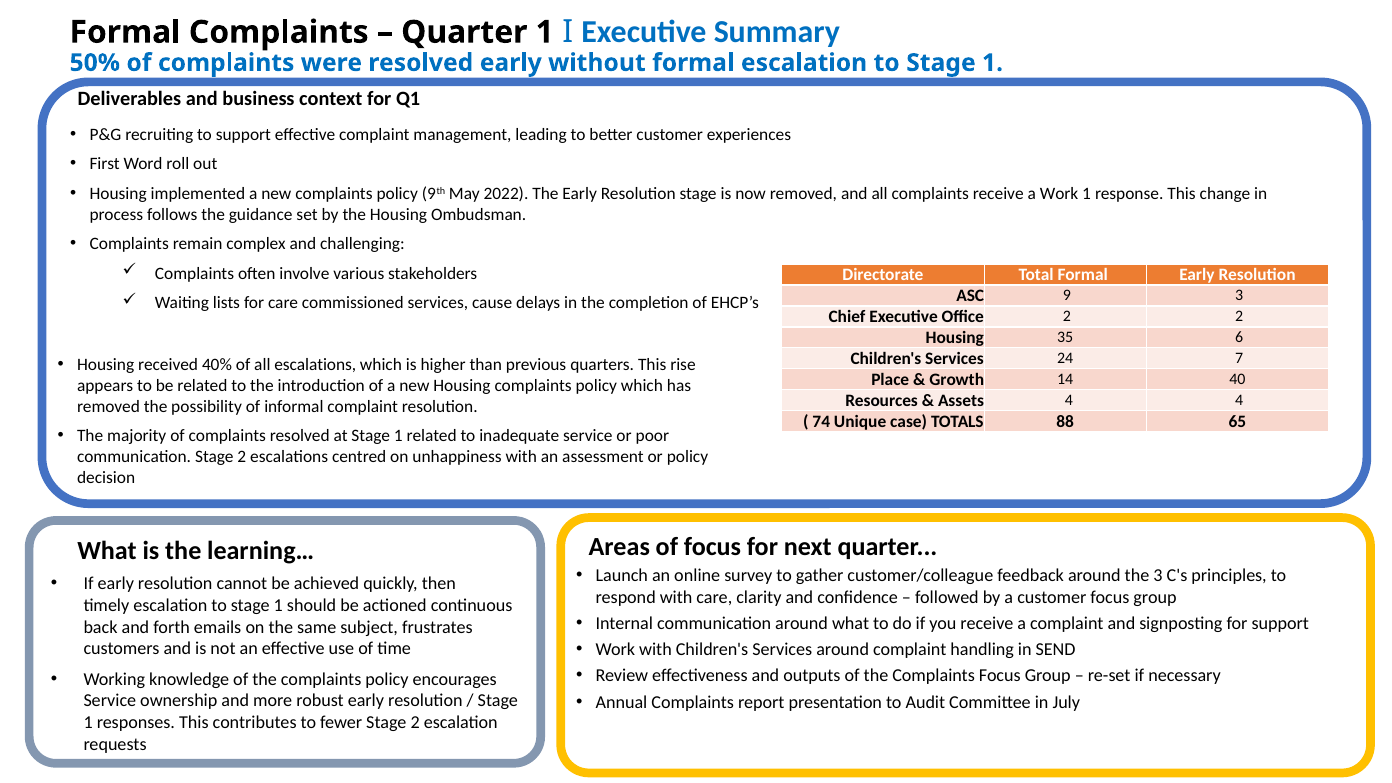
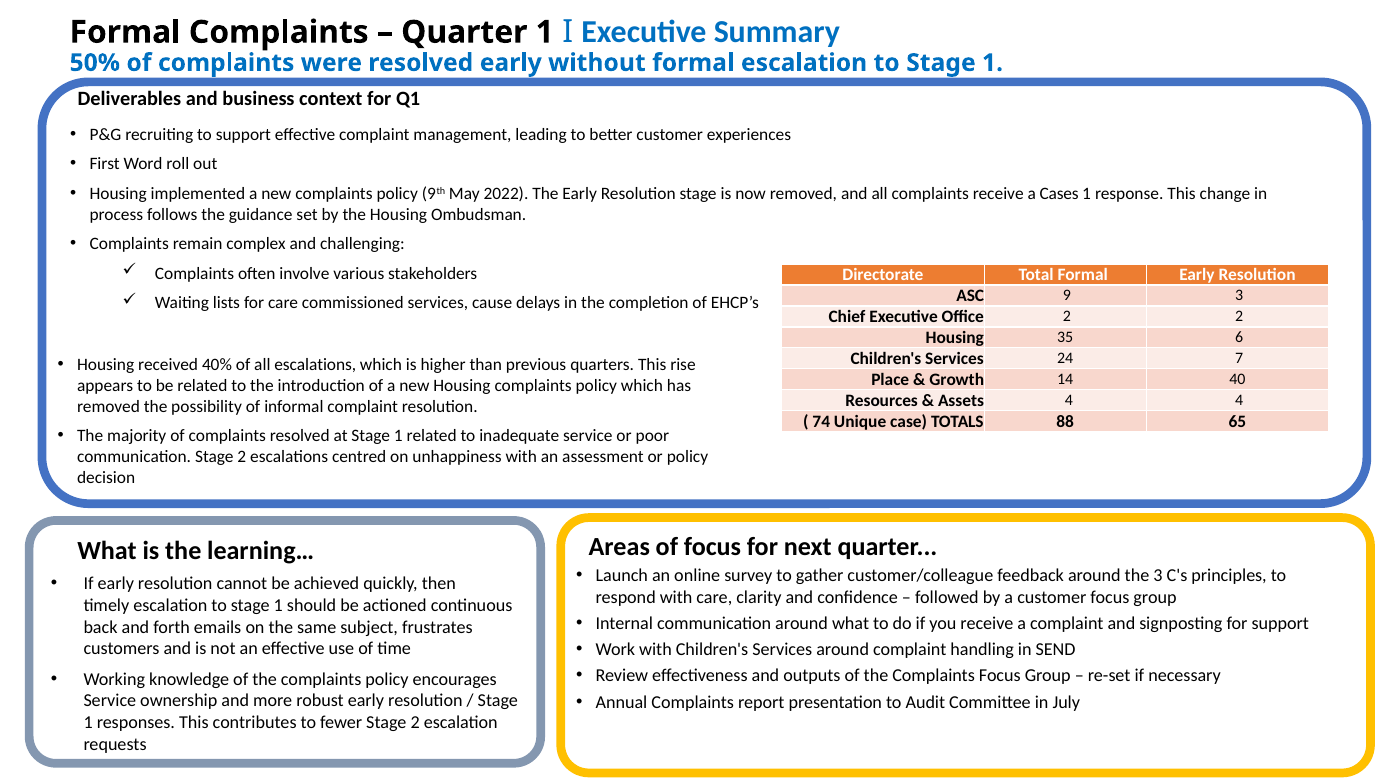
a Work: Work -> Cases (1059, 194)
